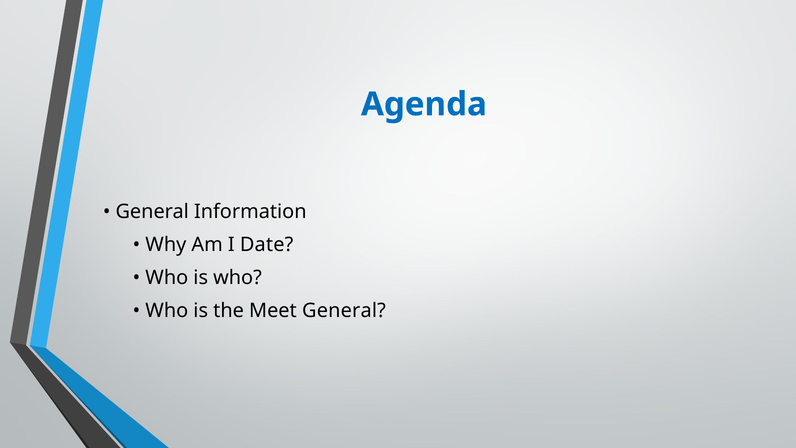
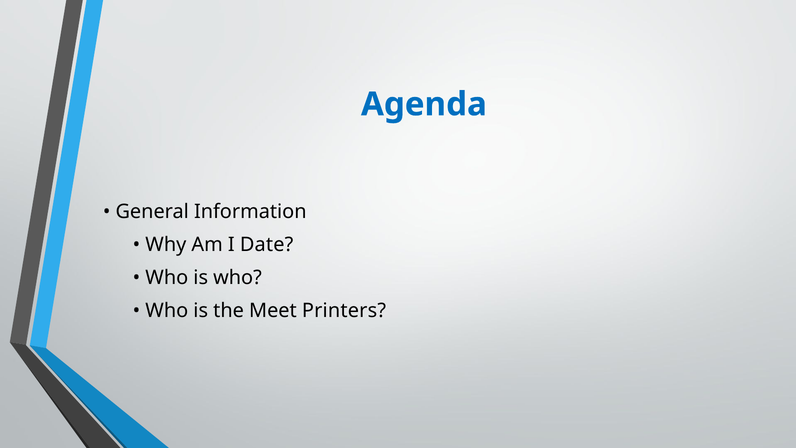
Meet General: General -> Printers (344, 310)
